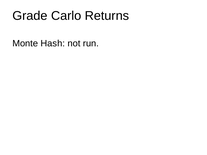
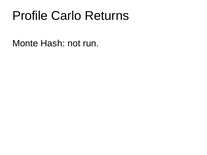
Grade: Grade -> Profile (30, 16)
